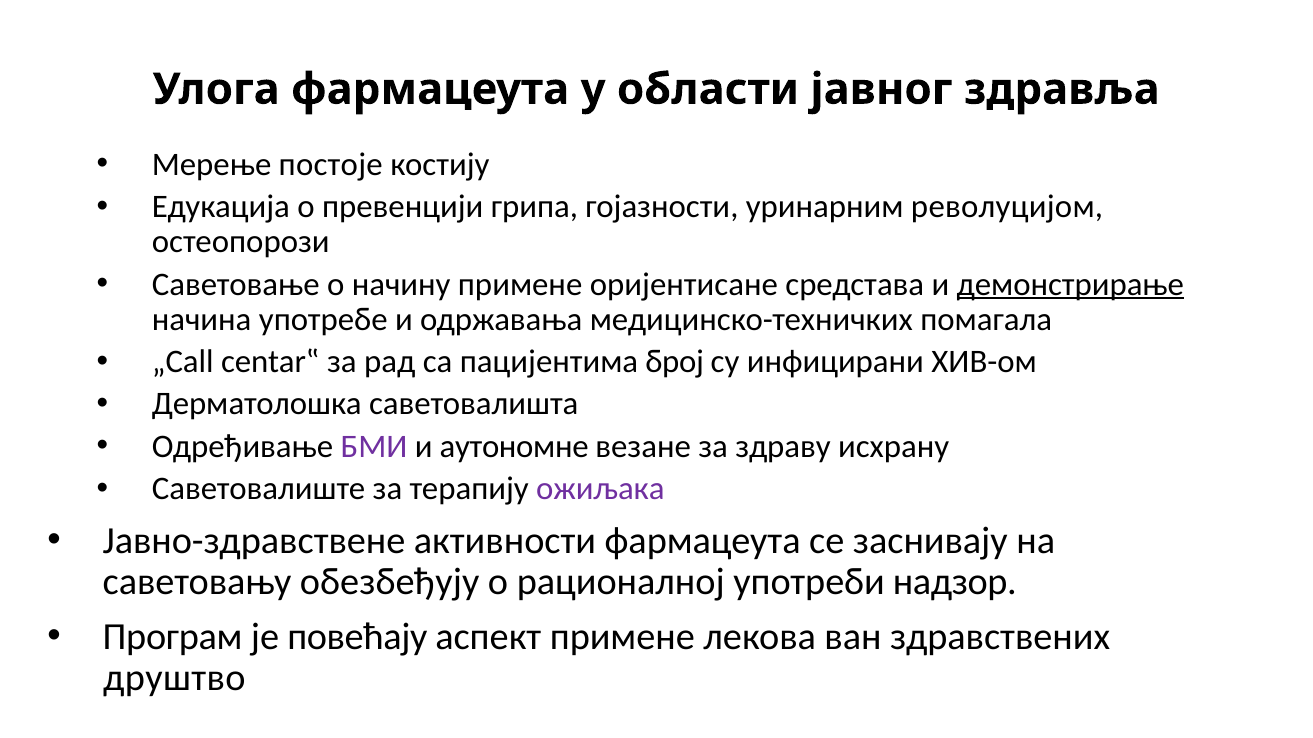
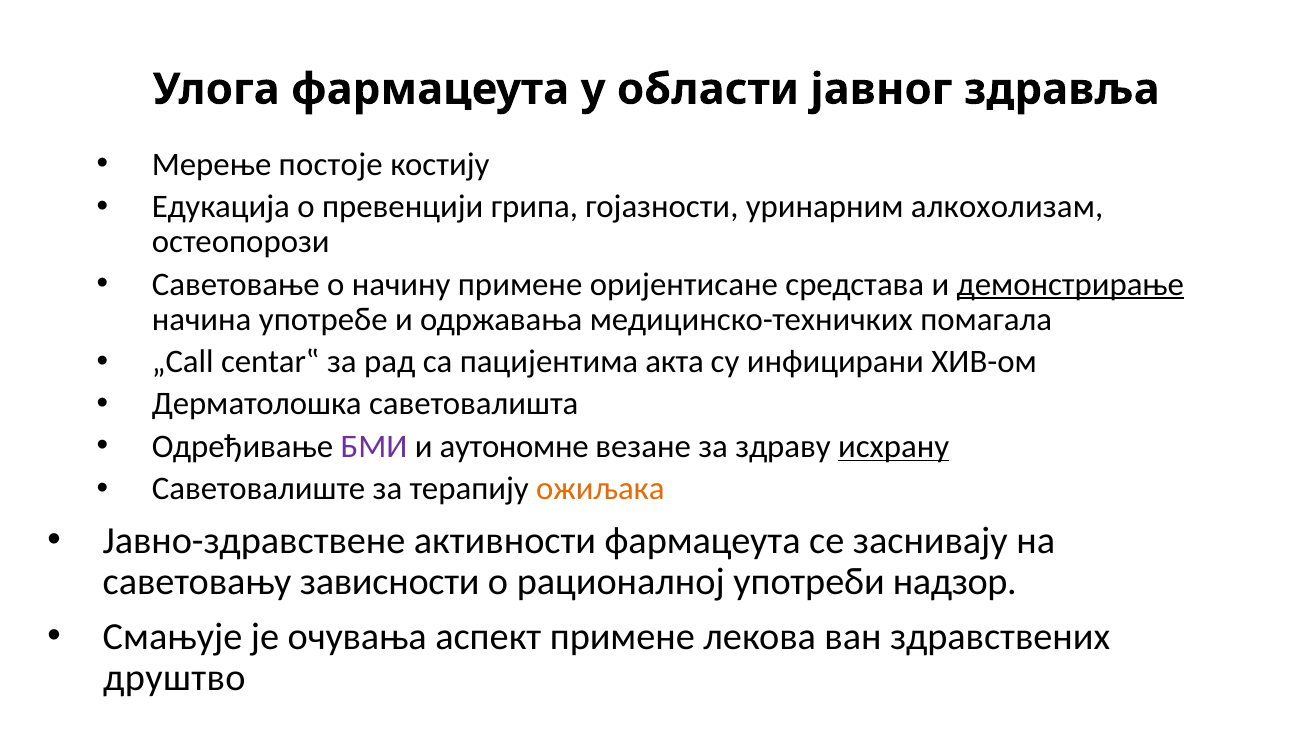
револуцијом: револуцијом -> алкохолизам (1007, 207)
број: број -> акта (675, 362)
исхрану underline: none -> present (894, 447)
ожиљака colour: purple -> orange (600, 489)
обезбеђују: обезбеђују -> зависности (390, 582)
Програм: Програм -> Смањује (173, 637)
повећају: повећају -> очувања (357, 637)
